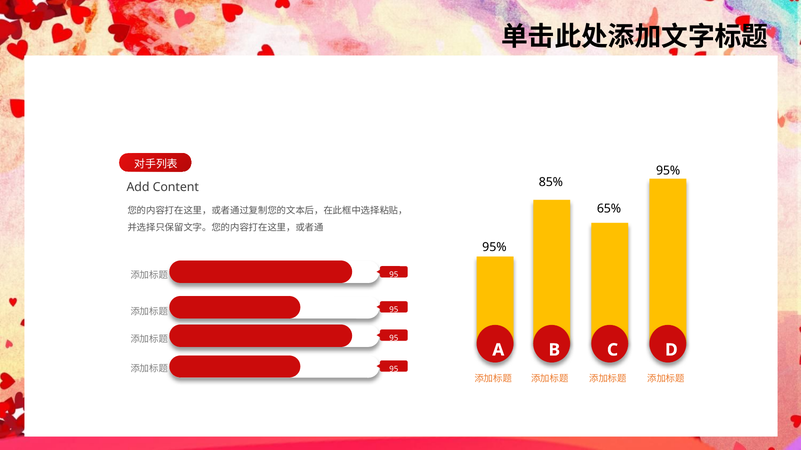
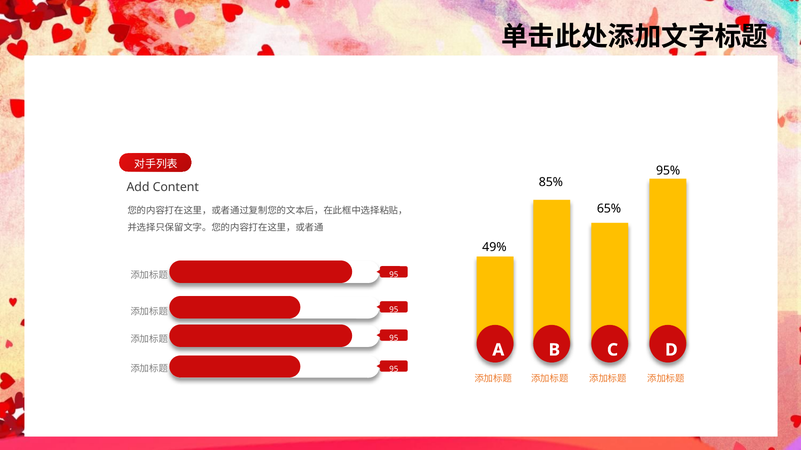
95%: 95% -> 49% (494, 247)
